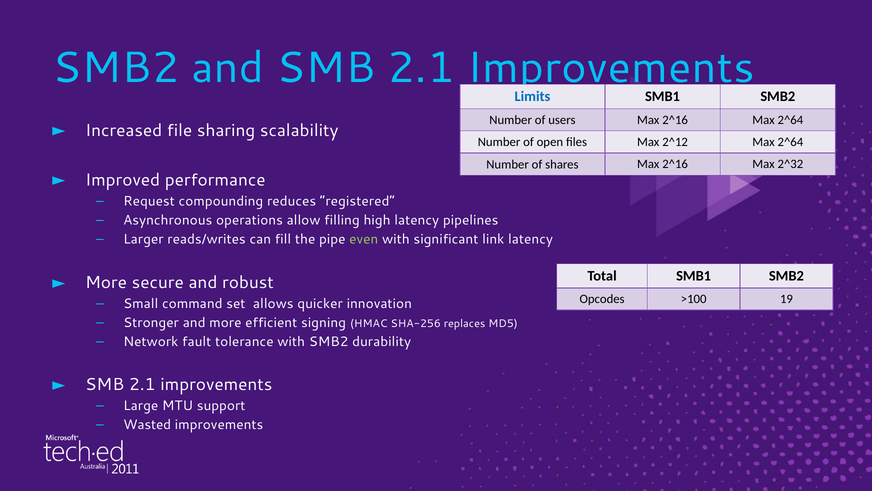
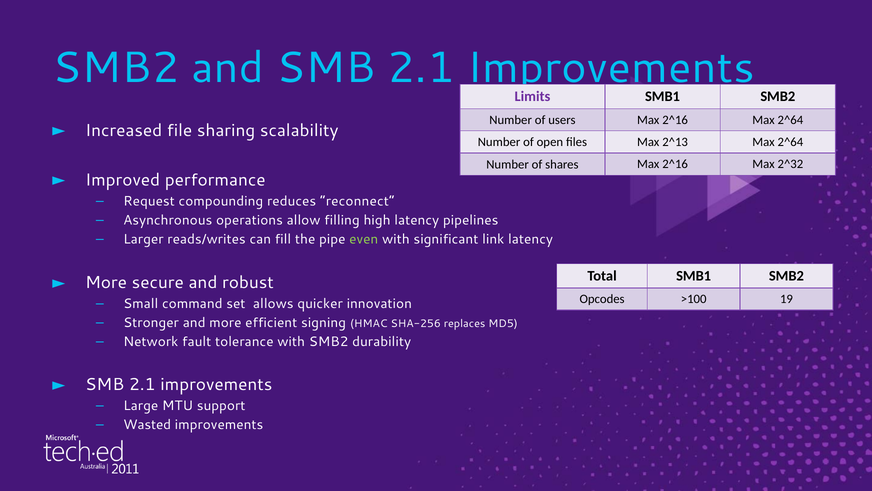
Limits colour: blue -> purple (532, 97)
2^12: 2^12 -> 2^13 (675, 142)
registered: registered -> reconnect (357, 201)
